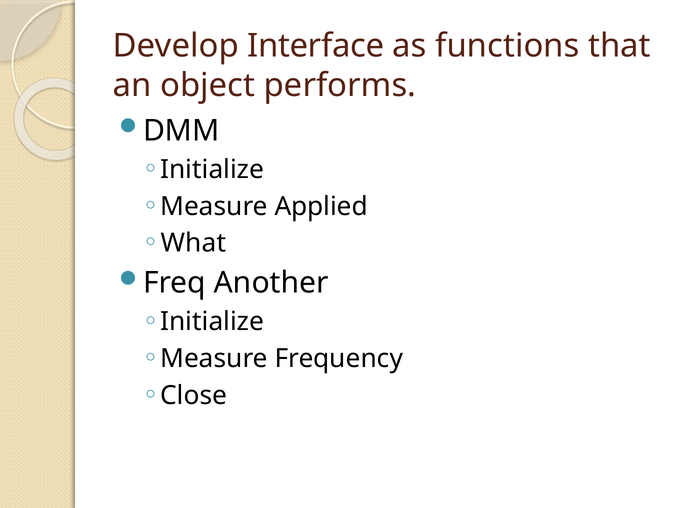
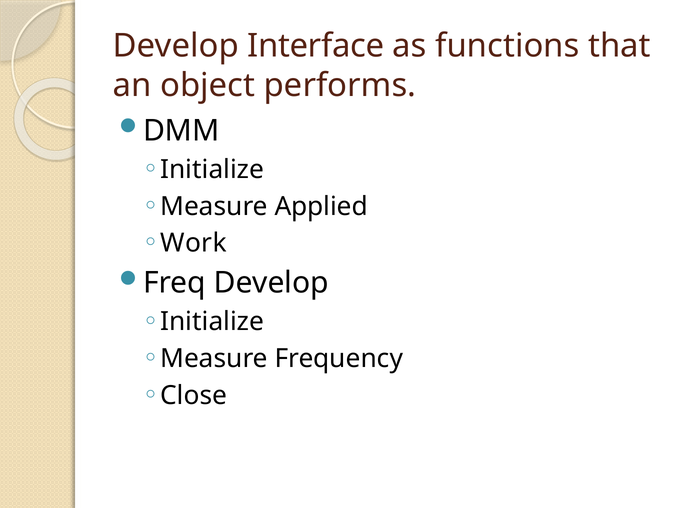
What: What -> Work (194, 243)
Freq Another: Another -> Develop (271, 283)
